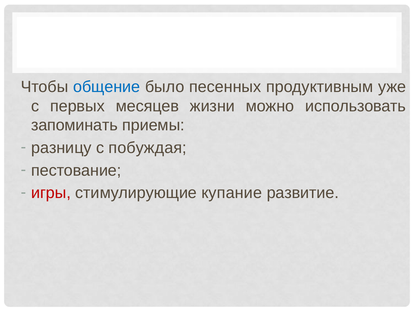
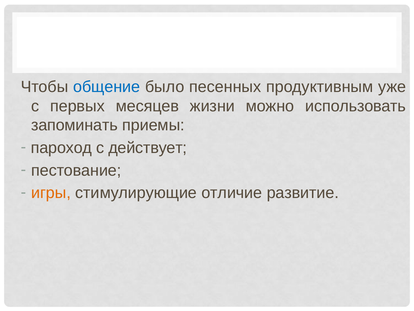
разницу: разницу -> пароход (61, 148)
побуждая: побуждая -> действует (148, 148)
игры colour: red -> orange (51, 193)
купание: купание -> отличие (232, 193)
